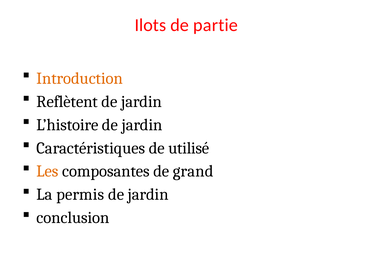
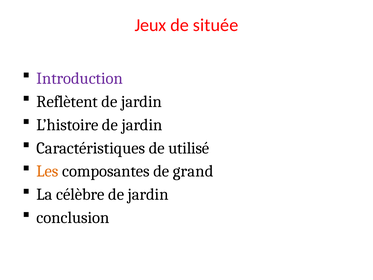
Ilots: Ilots -> Jeux (150, 25)
partie: partie -> située (216, 25)
Introduction colour: orange -> purple (80, 78)
permis: permis -> célèbre (80, 194)
